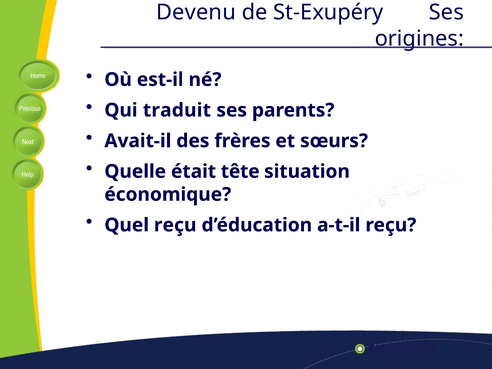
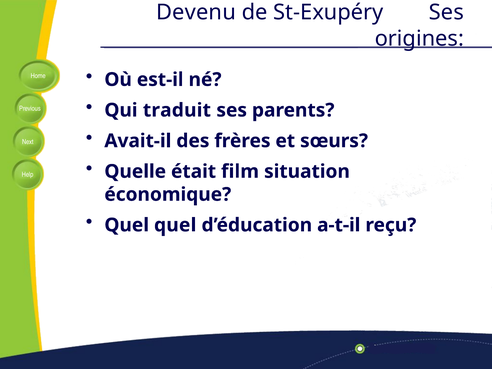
tête: tête -> film (240, 171)
Quel reçu: reçu -> quel (175, 225)
